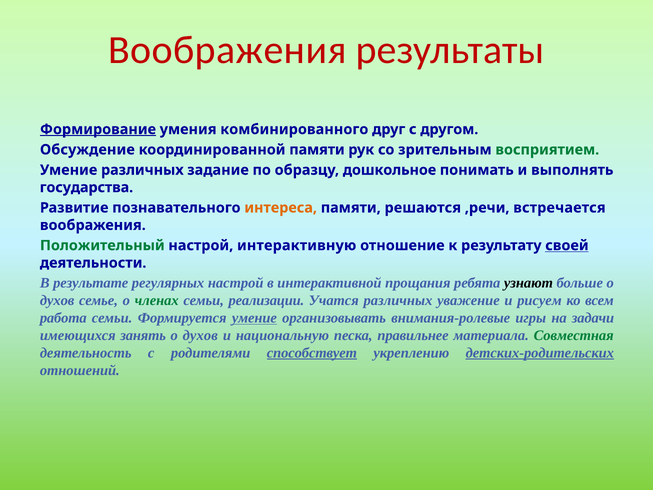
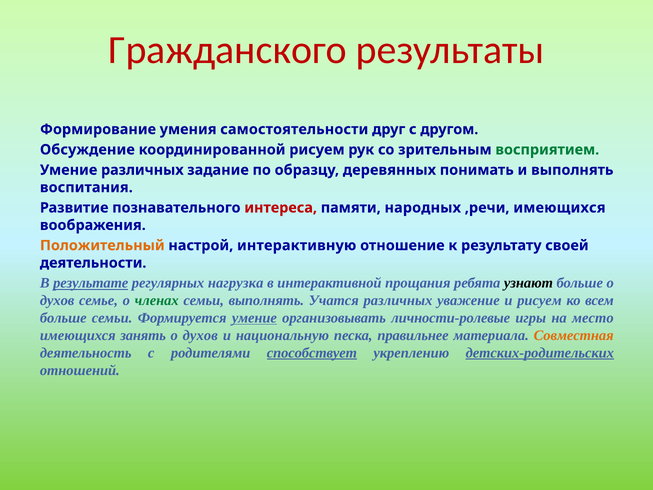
Воображения: Воображения -> Гражданского (228, 50)
Формирование underline: present -> none (98, 129)
комбинированного: комбинированного -> самостоятельности (294, 129)
координированной памяти: памяти -> рисуем (317, 150)
дошкольное: дошкольное -> деревянных (389, 170)
государства: государства -> воспитания (86, 187)
интереса colour: orange -> red (281, 208)
решаются: решаются -> народных (423, 208)
,речи встречается: встречается -> имеющихся (559, 208)
Положительный colour: green -> orange (102, 245)
своей underline: present -> none (567, 245)
результате underline: none -> present (91, 283)
регулярных настрой: настрой -> нагрузка (236, 283)
семьи реализации: реализации -> выполнять (266, 300)
работа: работа -> больше (63, 318)
внимания-ролевые: внимания-ролевые -> личности-ролевые (451, 318)
задачи: задачи -> место (593, 318)
Совместная colour: green -> orange (574, 335)
